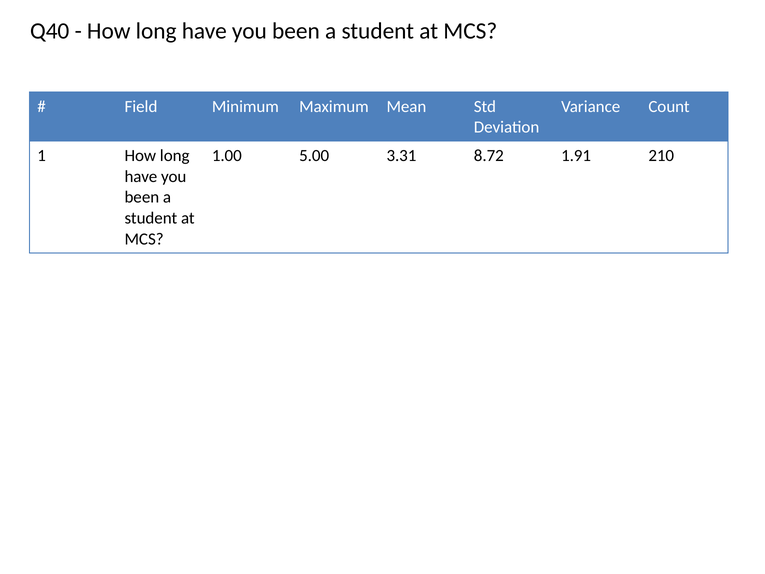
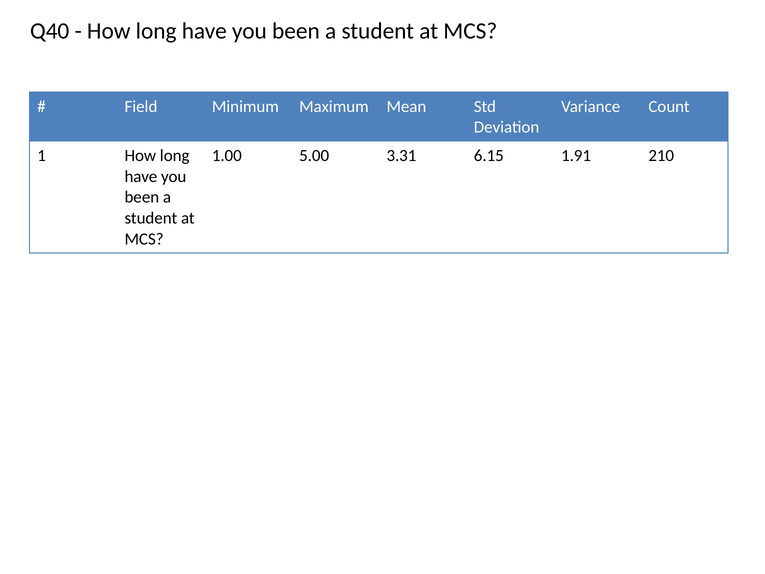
8.72: 8.72 -> 6.15 (489, 156)
